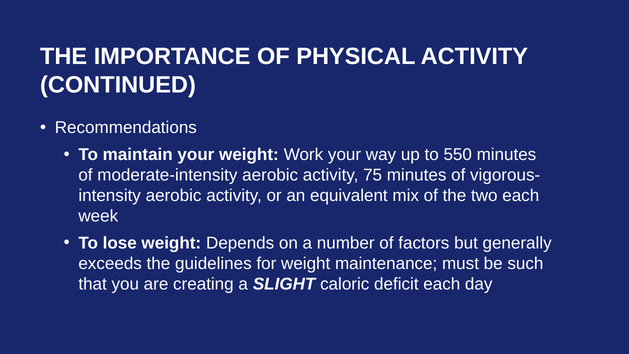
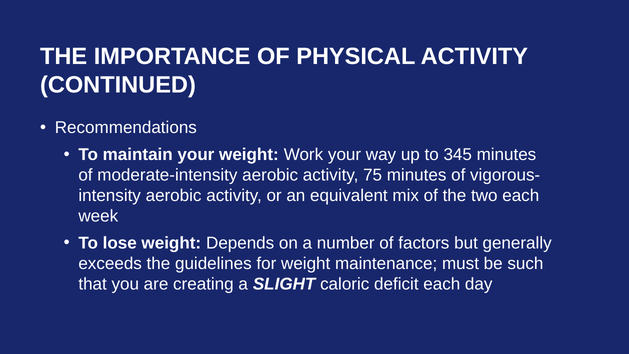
550: 550 -> 345 (458, 155)
